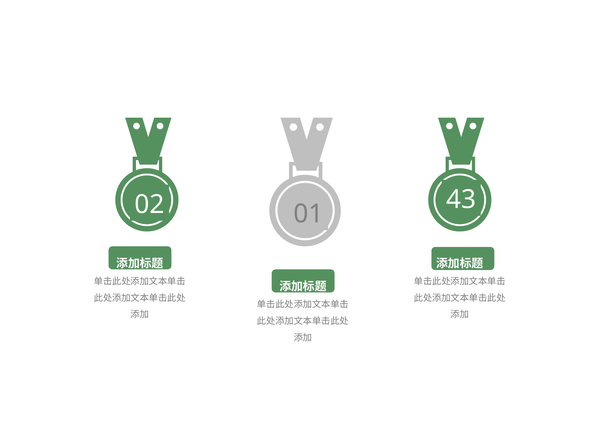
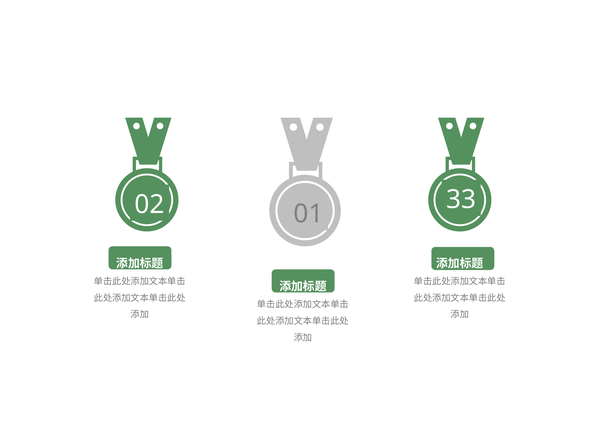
43: 43 -> 33 (461, 199)
